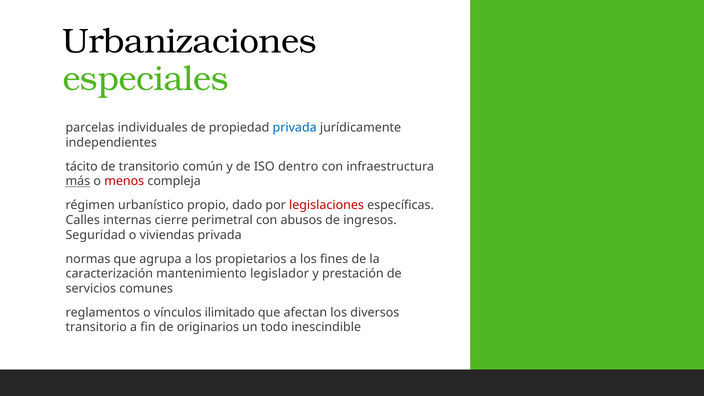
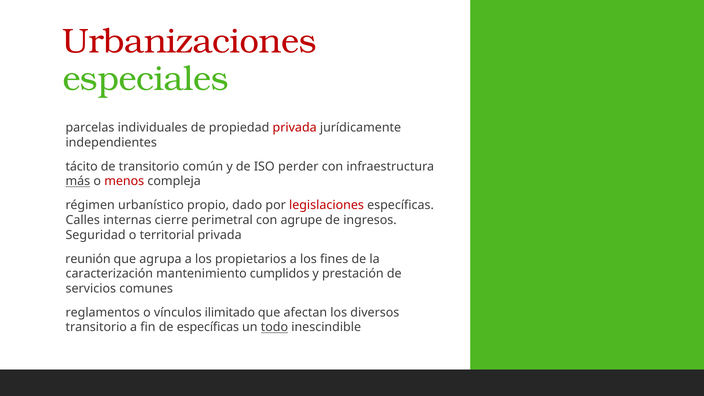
Urbanizaciones colour: black -> red (189, 42)
privada colour: blue -> red (295, 128)
dentro: dentro -> perder (298, 167)
abusos: abusos -> agrupe (301, 220)
viviendas: viviendas -> territorial (167, 235)
normas: normas -> reunión (88, 259)
legislador: legislador -> cumplidos (280, 274)
de originarios: originarios -> específicas (208, 327)
todo underline: none -> present (274, 327)
